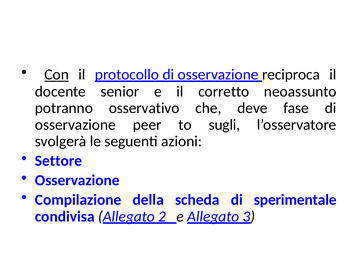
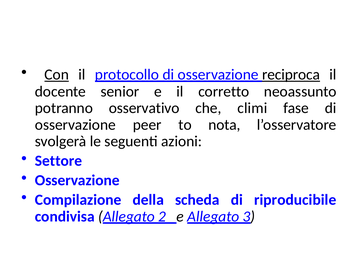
reciproca underline: none -> present (291, 75)
deve: deve -> climi (252, 108)
sugli: sugli -> nota (224, 125)
sperimentale: sperimentale -> riproducibile (295, 200)
